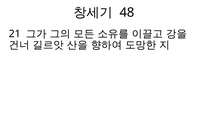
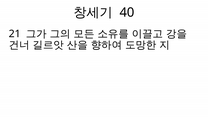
48: 48 -> 40 (127, 13)
